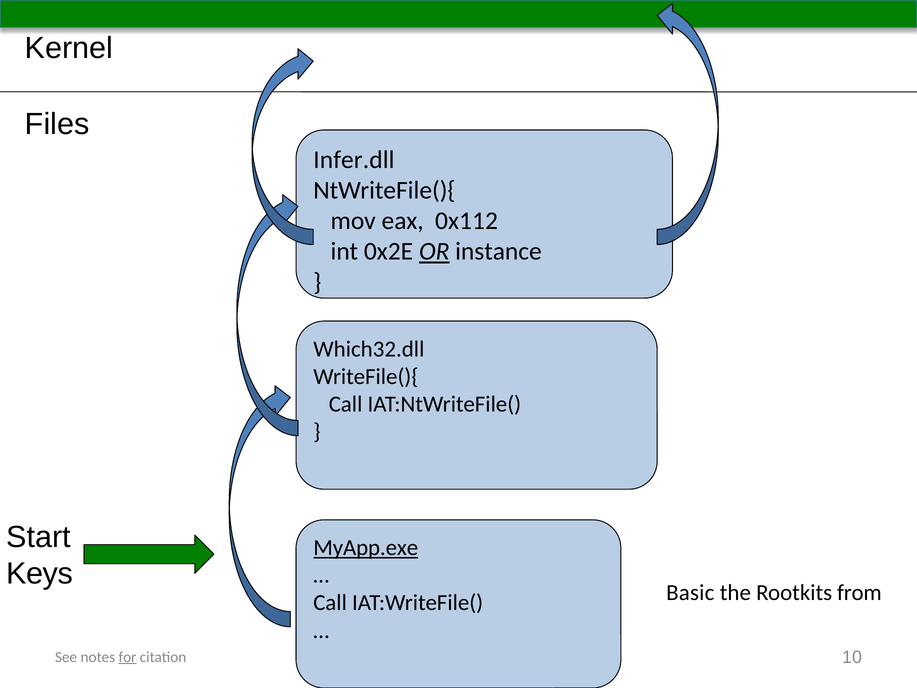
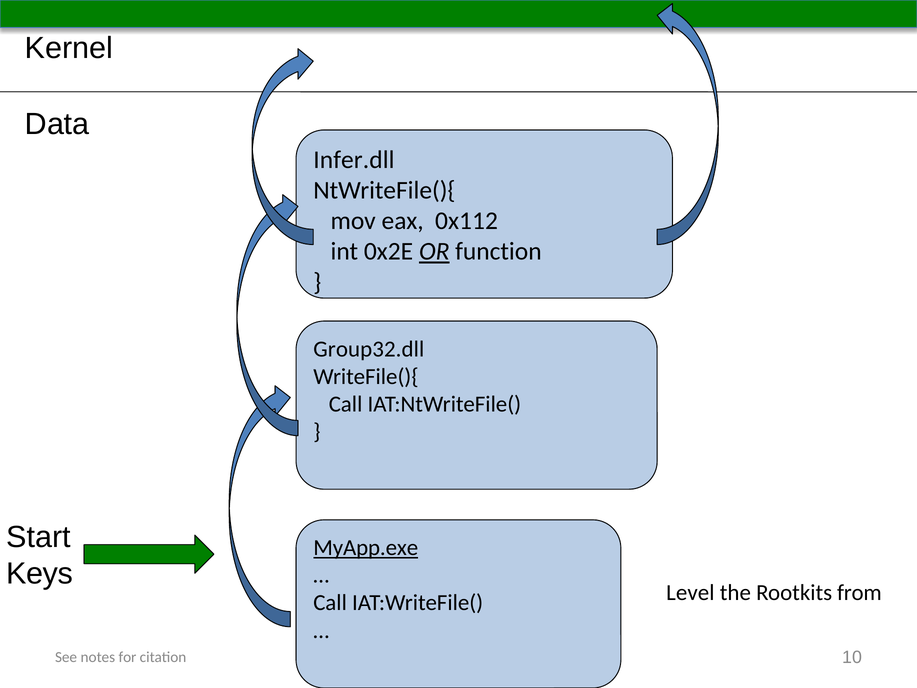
Files: Files -> Data (57, 124)
instance: instance -> function (498, 251)
Which32.dll: Which32.dll -> Group32.dll (369, 349)
Basic: Basic -> Level (690, 593)
for underline: present -> none (127, 657)
